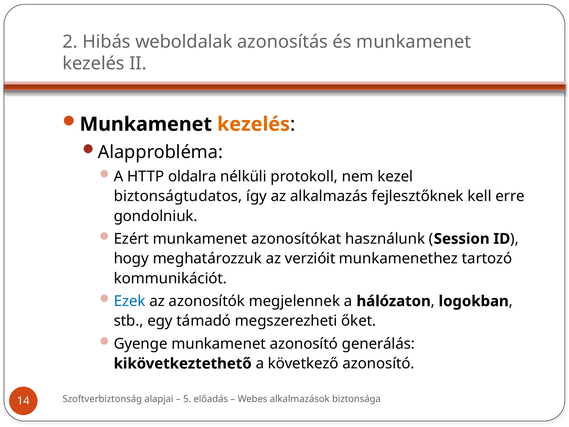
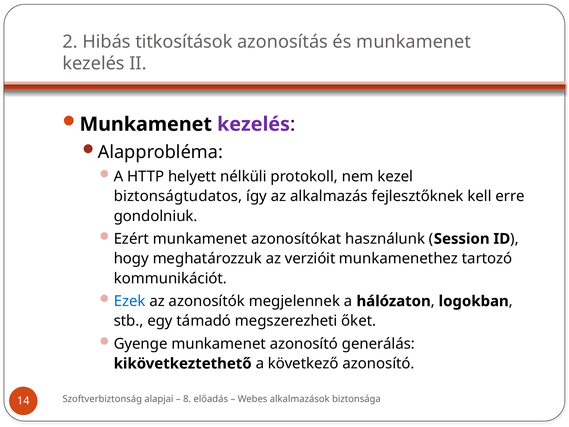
weboldalak: weboldalak -> titkosítások (184, 42)
kezelés colour: orange -> purple (253, 124)
oldalra: oldalra -> helyett (192, 176)
5: 5 -> 8 (187, 399)
